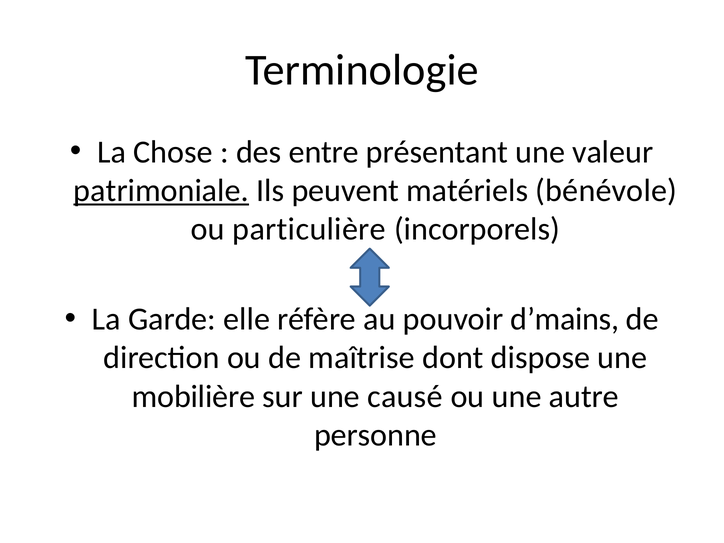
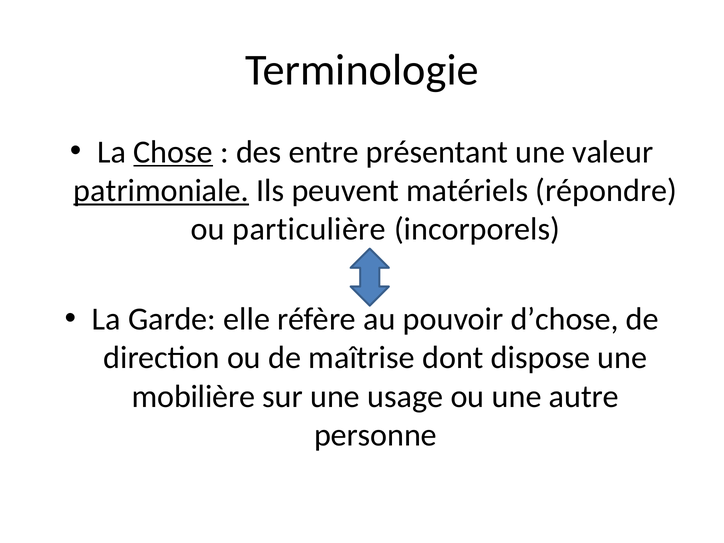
Chose underline: none -> present (173, 152)
bénévole: bénévole -> répondre (606, 191)
d’mains: d’mains -> d’chose (565, 319)
causé: causé -> usage (405, 397)
